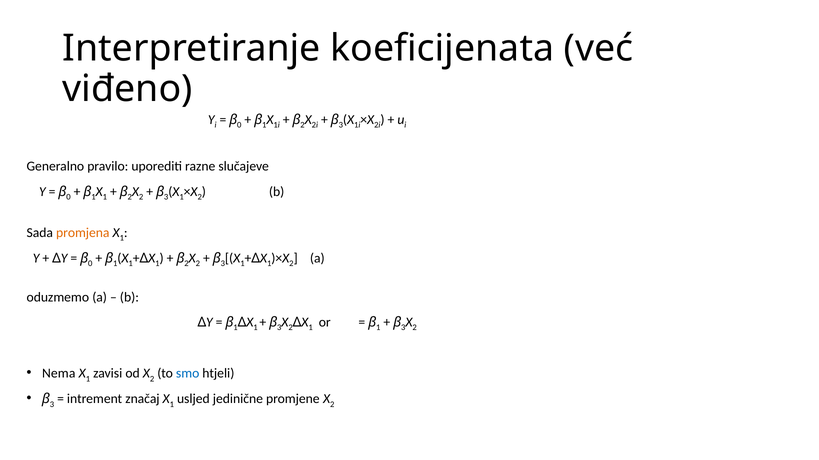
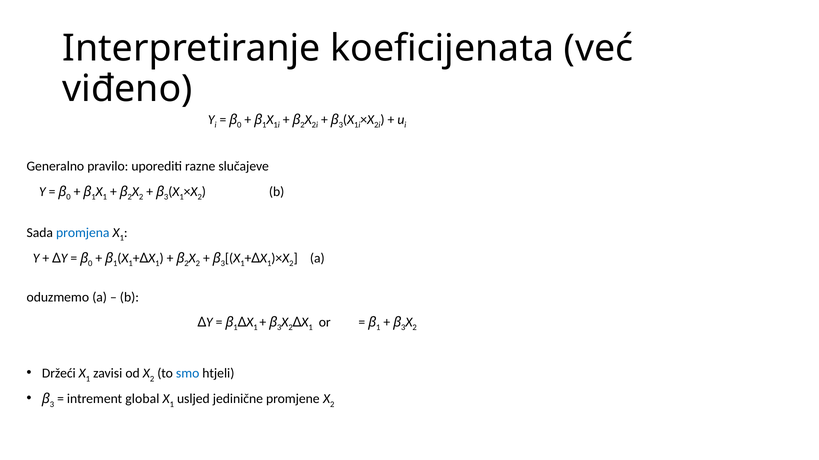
promjena colour: orange -> blue (83, 233)
Nema: Nema -> Držeći (59, 374)
značaj: značaj -> global (142, 400)
